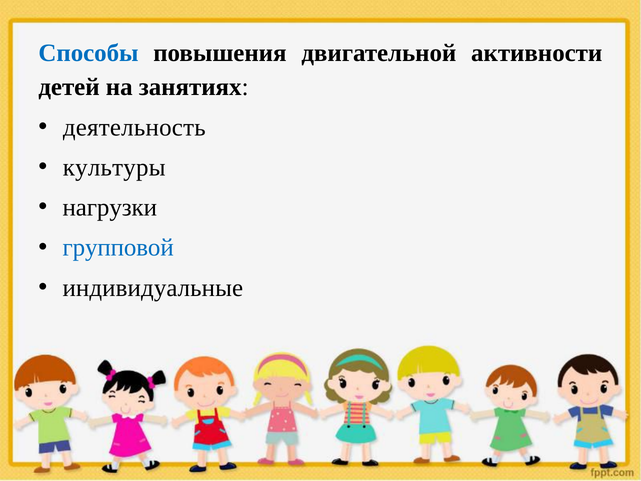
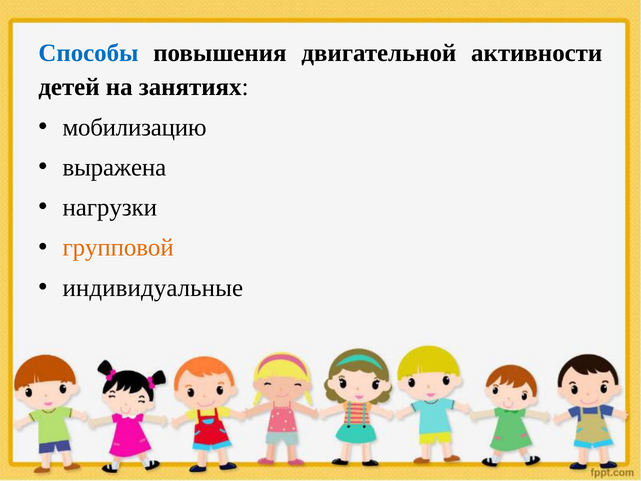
деятельность: деятельность -> мобилизацию (135, 127)
культуры: культуры -> выражена (114, 167)
групповой colour: blue -> orange (118, 248)
